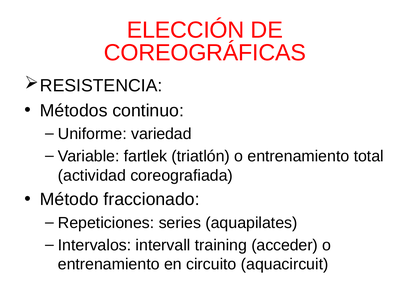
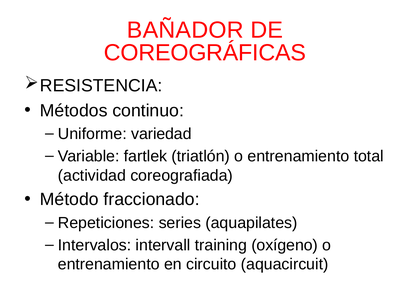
ELECCIÓN: ELECCIÓN -> BAÑADOR (185, 30)
acceder: acceder -> oxígeno (285, 245)
